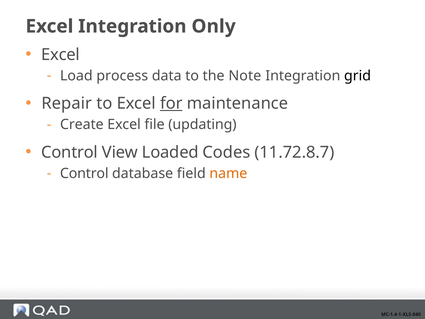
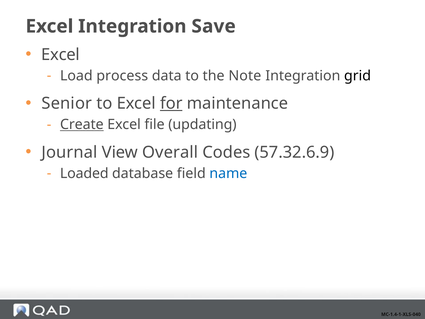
Only: Only -> Save (214, 26)
Repair: Repair -> Senior (67, 103)
Create underline: none -> present (82, 124)
Control: Control -> Journal (69, 152)
Loaded: Loaded -> Overall (170, 152)
11.72.8.7: 11.72.8.7 -> 57.32.6.9 (294, 152)
Control: Control -> Loaded (84, 173)
name colour: orange -> blue (228, 173)
